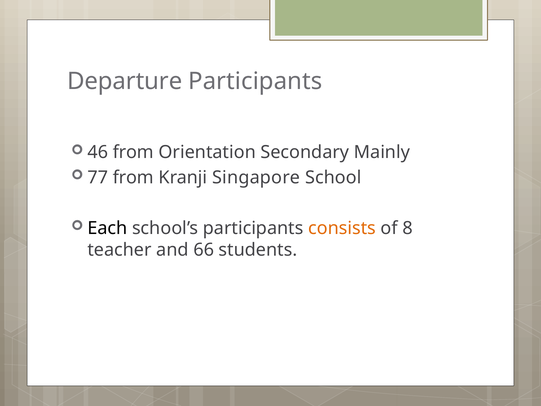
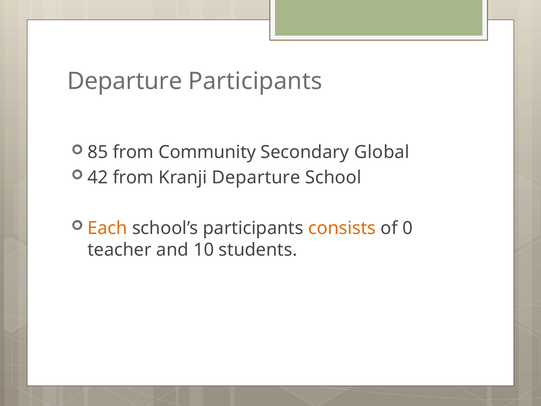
46: 46 -> 85 (98, 152)
Orientation: Orientation -> Community (207, 152)
Mainly: Mainly -> Global (382, 152)
77: 77 -> 42 (98, 178)
Kranji Singapore: Singapore -> Departure (256, 178)
Each colour: black -> orange (107, 228)
8: 8 -> 0 (408, 228)
66: 66 -> 10 (204, 250)
